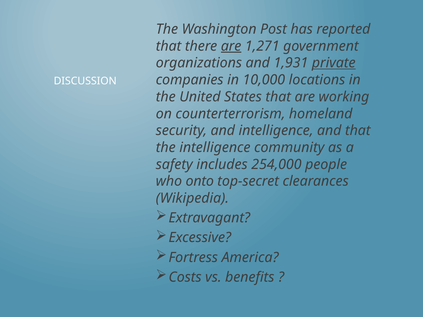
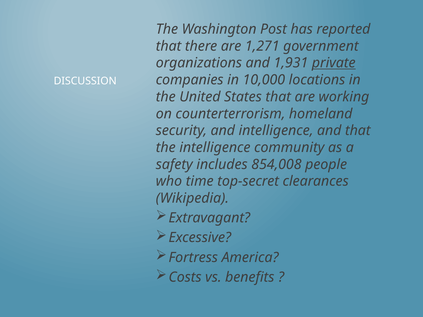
are underline: present -> none (231, 46)
254,000: 254,000 -> 854,008 (276, 165)
onto: onto -> time (200, 181)
